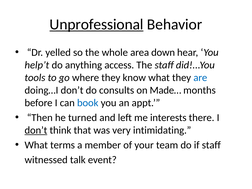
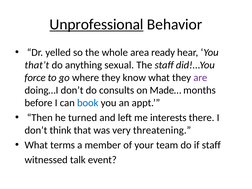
down: down -> ready (163, 52)
help’t: help’t -> that’t (37, 65)
access: access -> sexual (119, 65)
tools: tools -> force (35, 78)
are colour: blue -> purple (200, 78)
don’t underline: present -> none (36, 130)
intimidating: intimidating -> threatening (162, 130)
